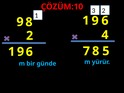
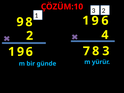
1 5: 5 -> 3 (106, 51)
